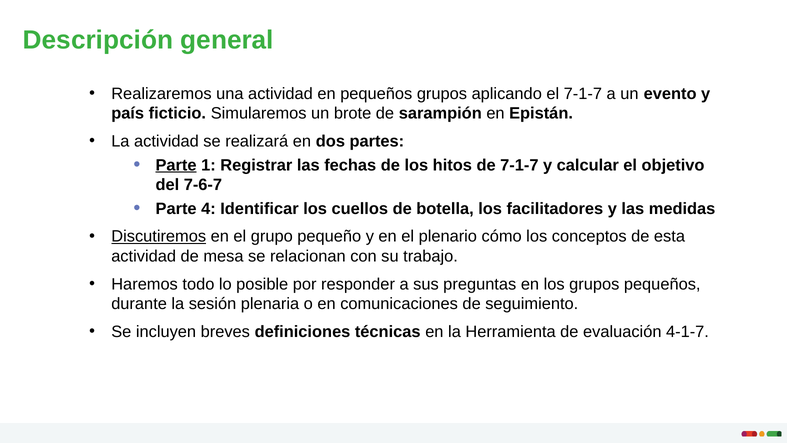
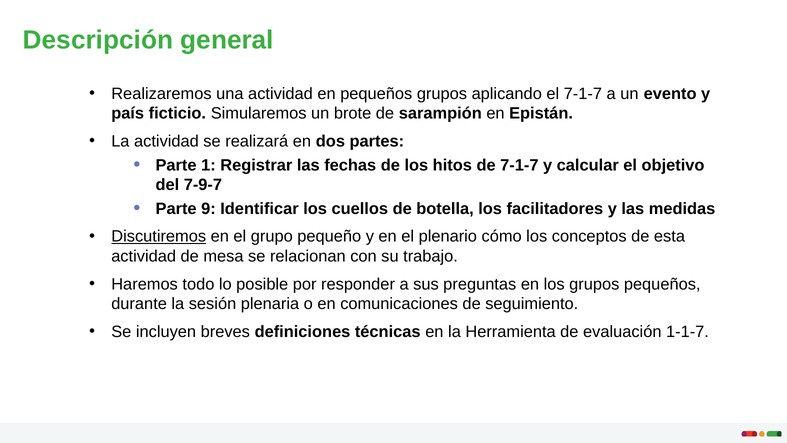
Parte underline: present -> none (176, 165)
7-6-7: 7-6-7 -> 7-9-7 (203, 185)
4: 4 -> 9 (208, 208)
4-1-7: 4-1-7 -> 1-1-7 (687, 331)
